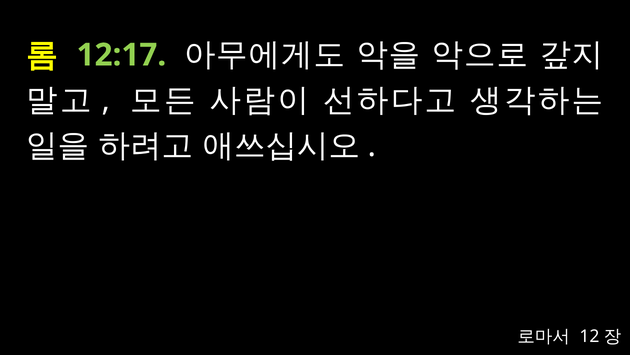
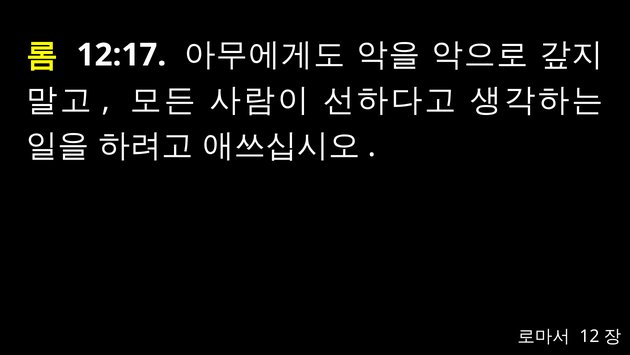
12:17 colour: light green -> white (121, 55)
